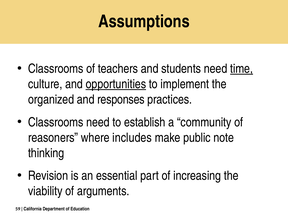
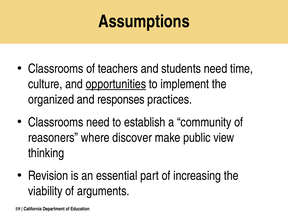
time underline: present -> none (242, 69)
includes: includes -> discover (132, 138)
note: note -> view (224, 138)
